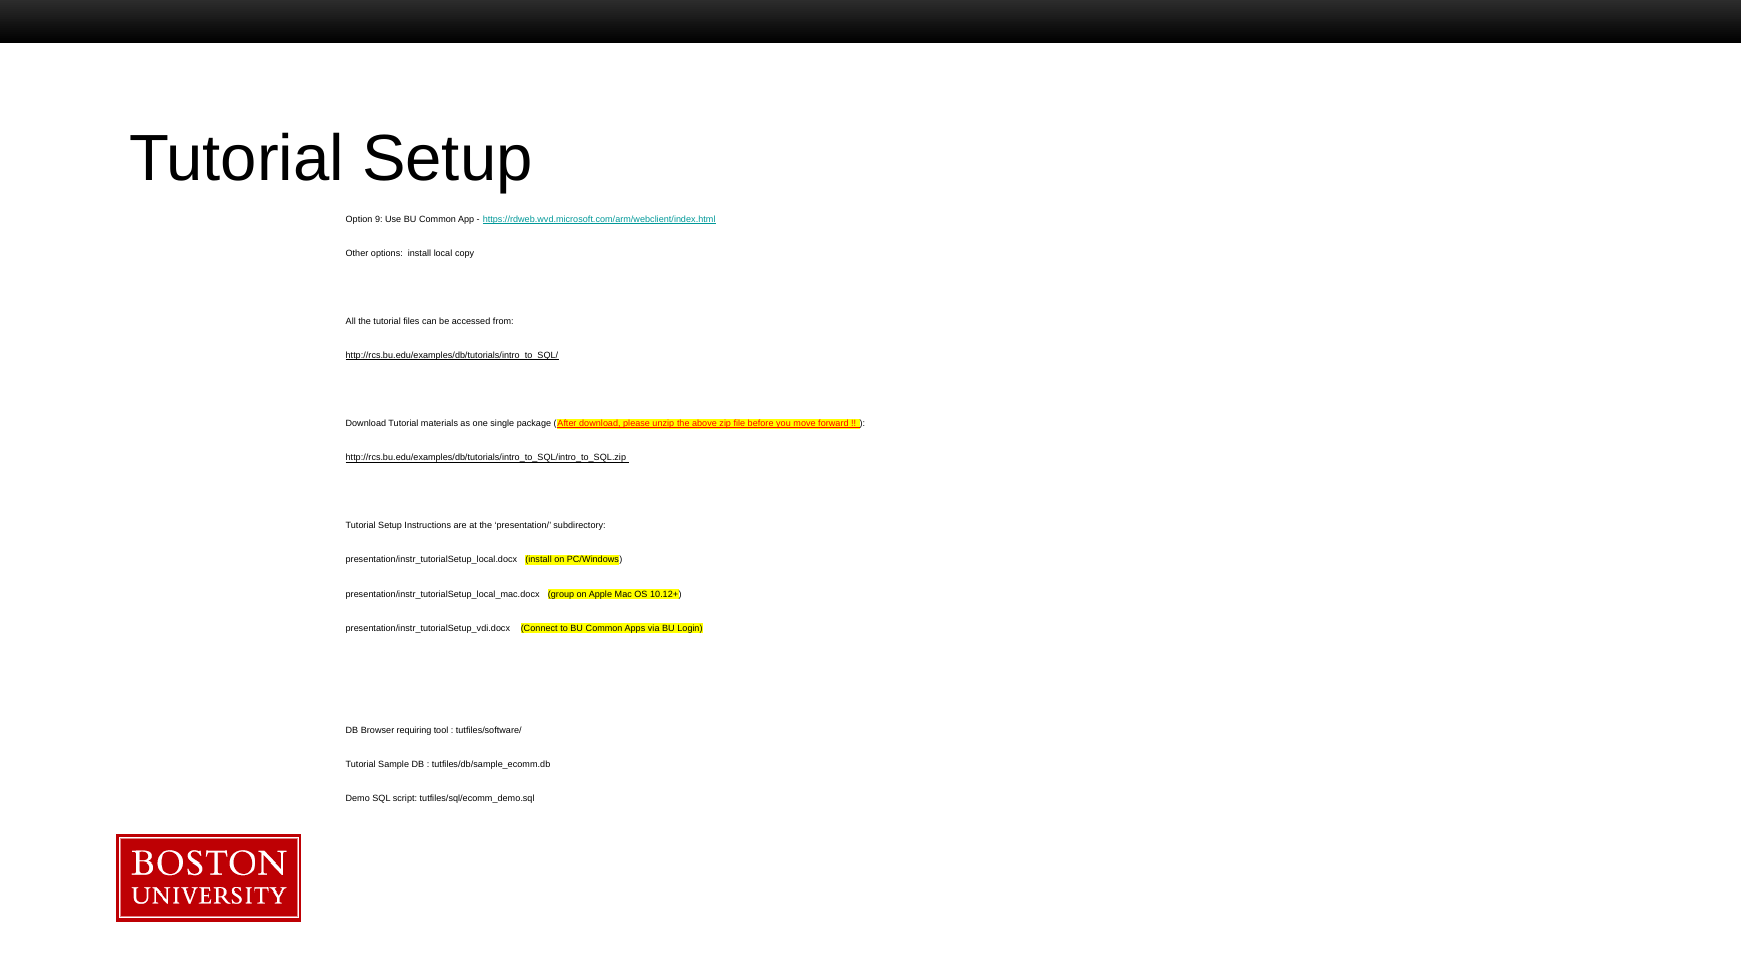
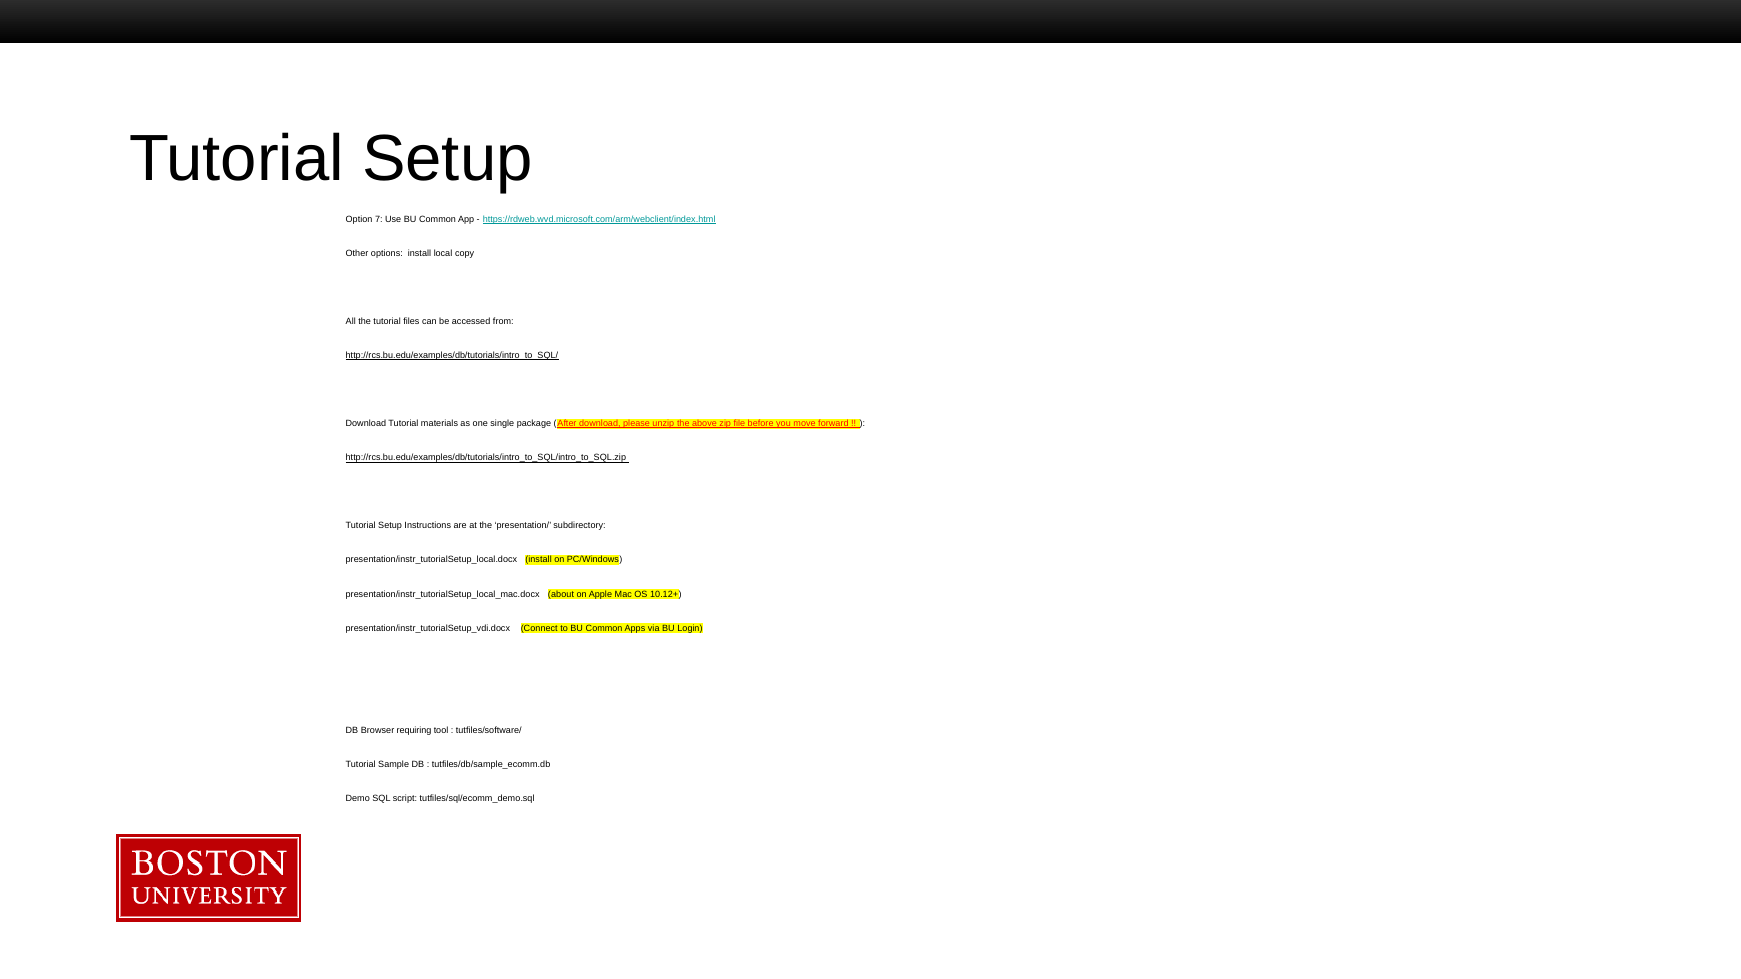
9: 9 -> 7 (379, 219)
group: group -> about (561, 594)
